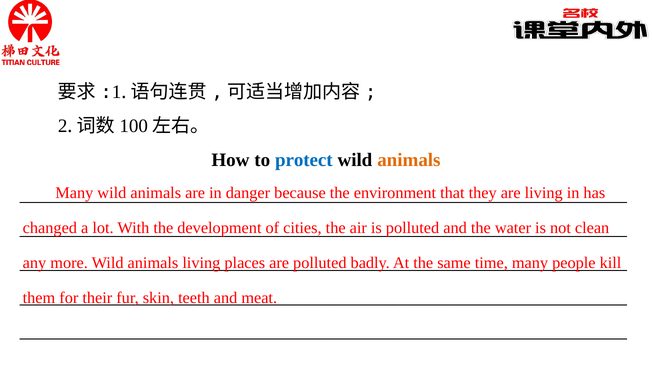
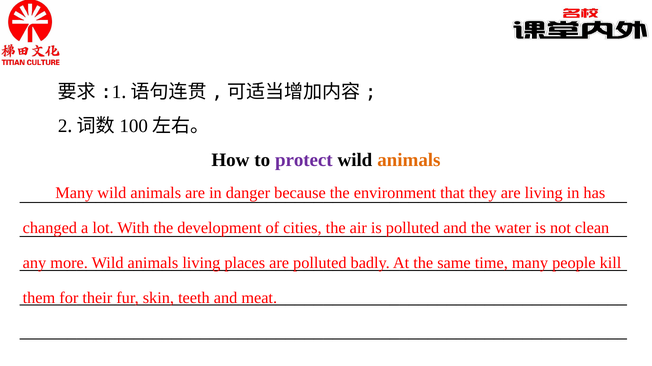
protect colour: blue -> purple (304, 160)
